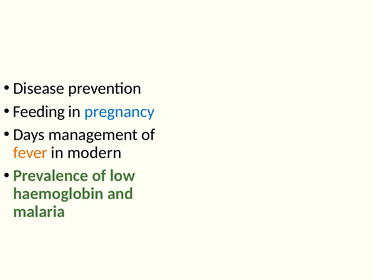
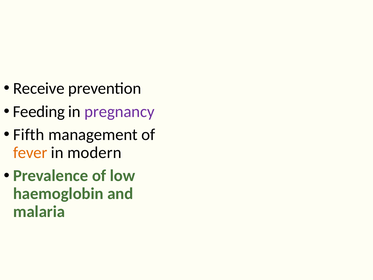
Disease: Disease -> Receive (39, 88)
pregnancy colour: blue -> purple (120, 111)
Days: Days -> Fifth (29, 135)
